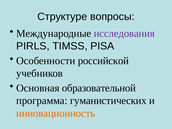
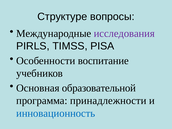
российской: российской -> воспитание (103, 61)
гуманистических: гуманистических -> принадлежности (108, 101)
инновационность colour: orange -> blue (56, 113)
